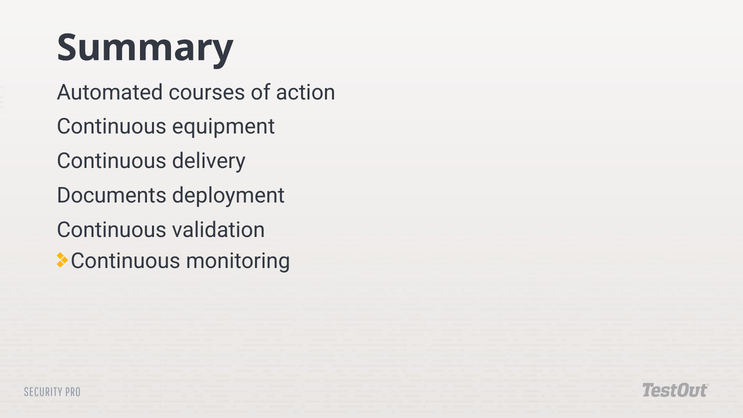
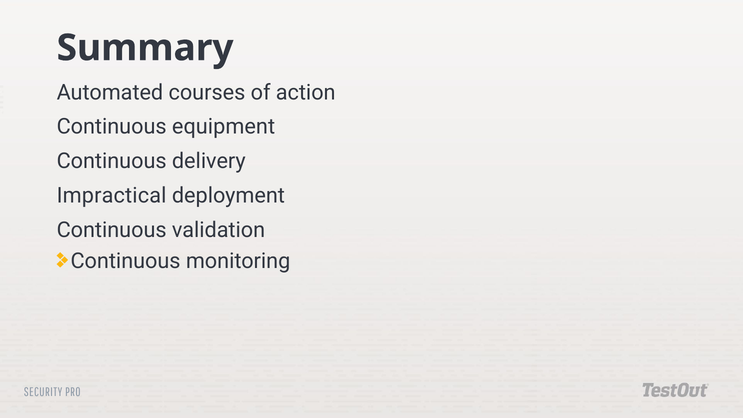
Documents: Documents -> Impractical (112, 196)
